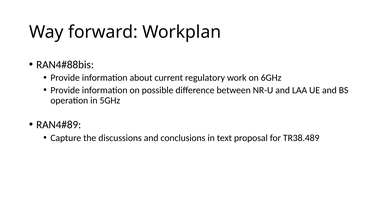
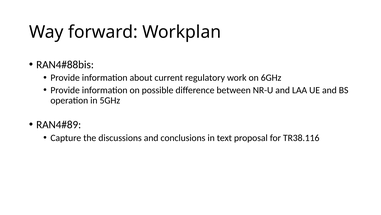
TR38.489: TR38.489 -> TR38.116 (301, 137)
